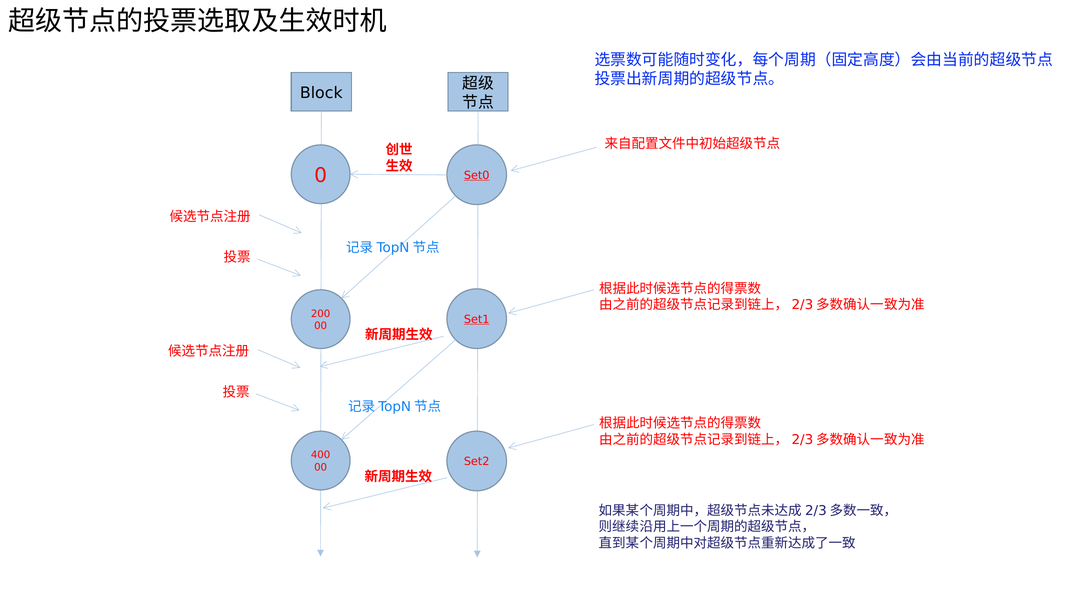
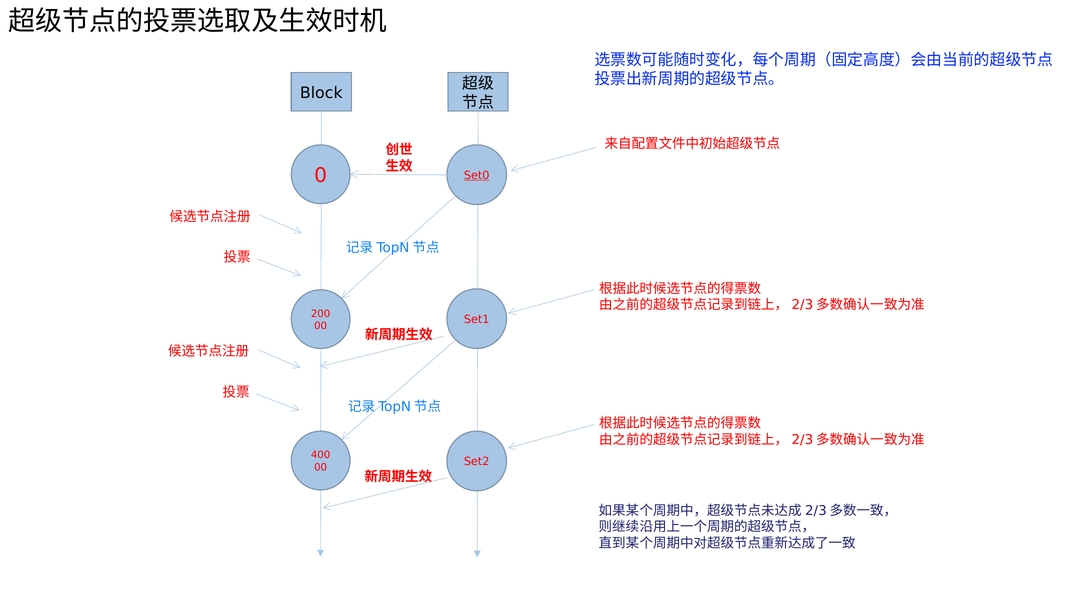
Set1 underline: present -> none (477, 319)
